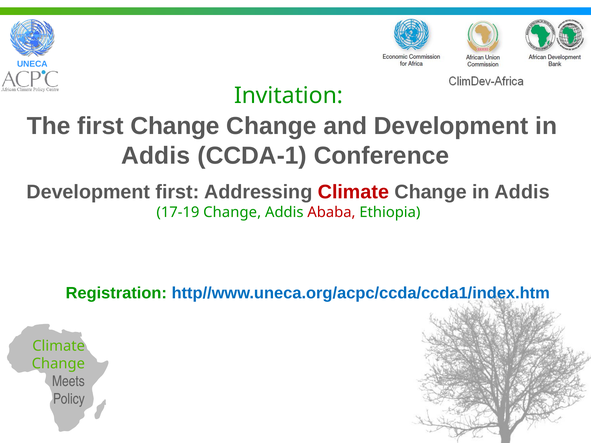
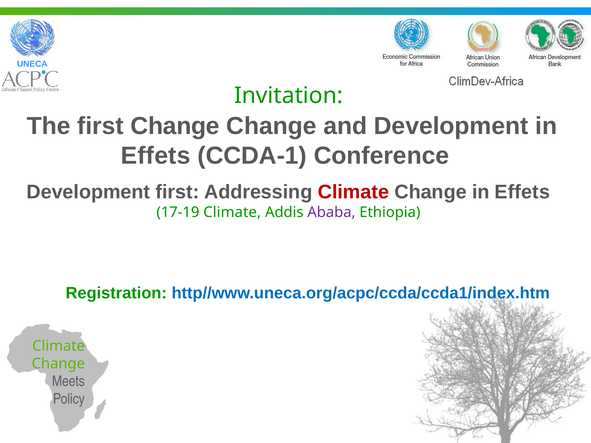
Addis: Addis -> Effets (156, 156)
Change in Addis: Addis -> Effets (522, 192)
17-19 Change: Change -> Climate (232, 212)
Ababa colour: red -> purple (331, 212)
